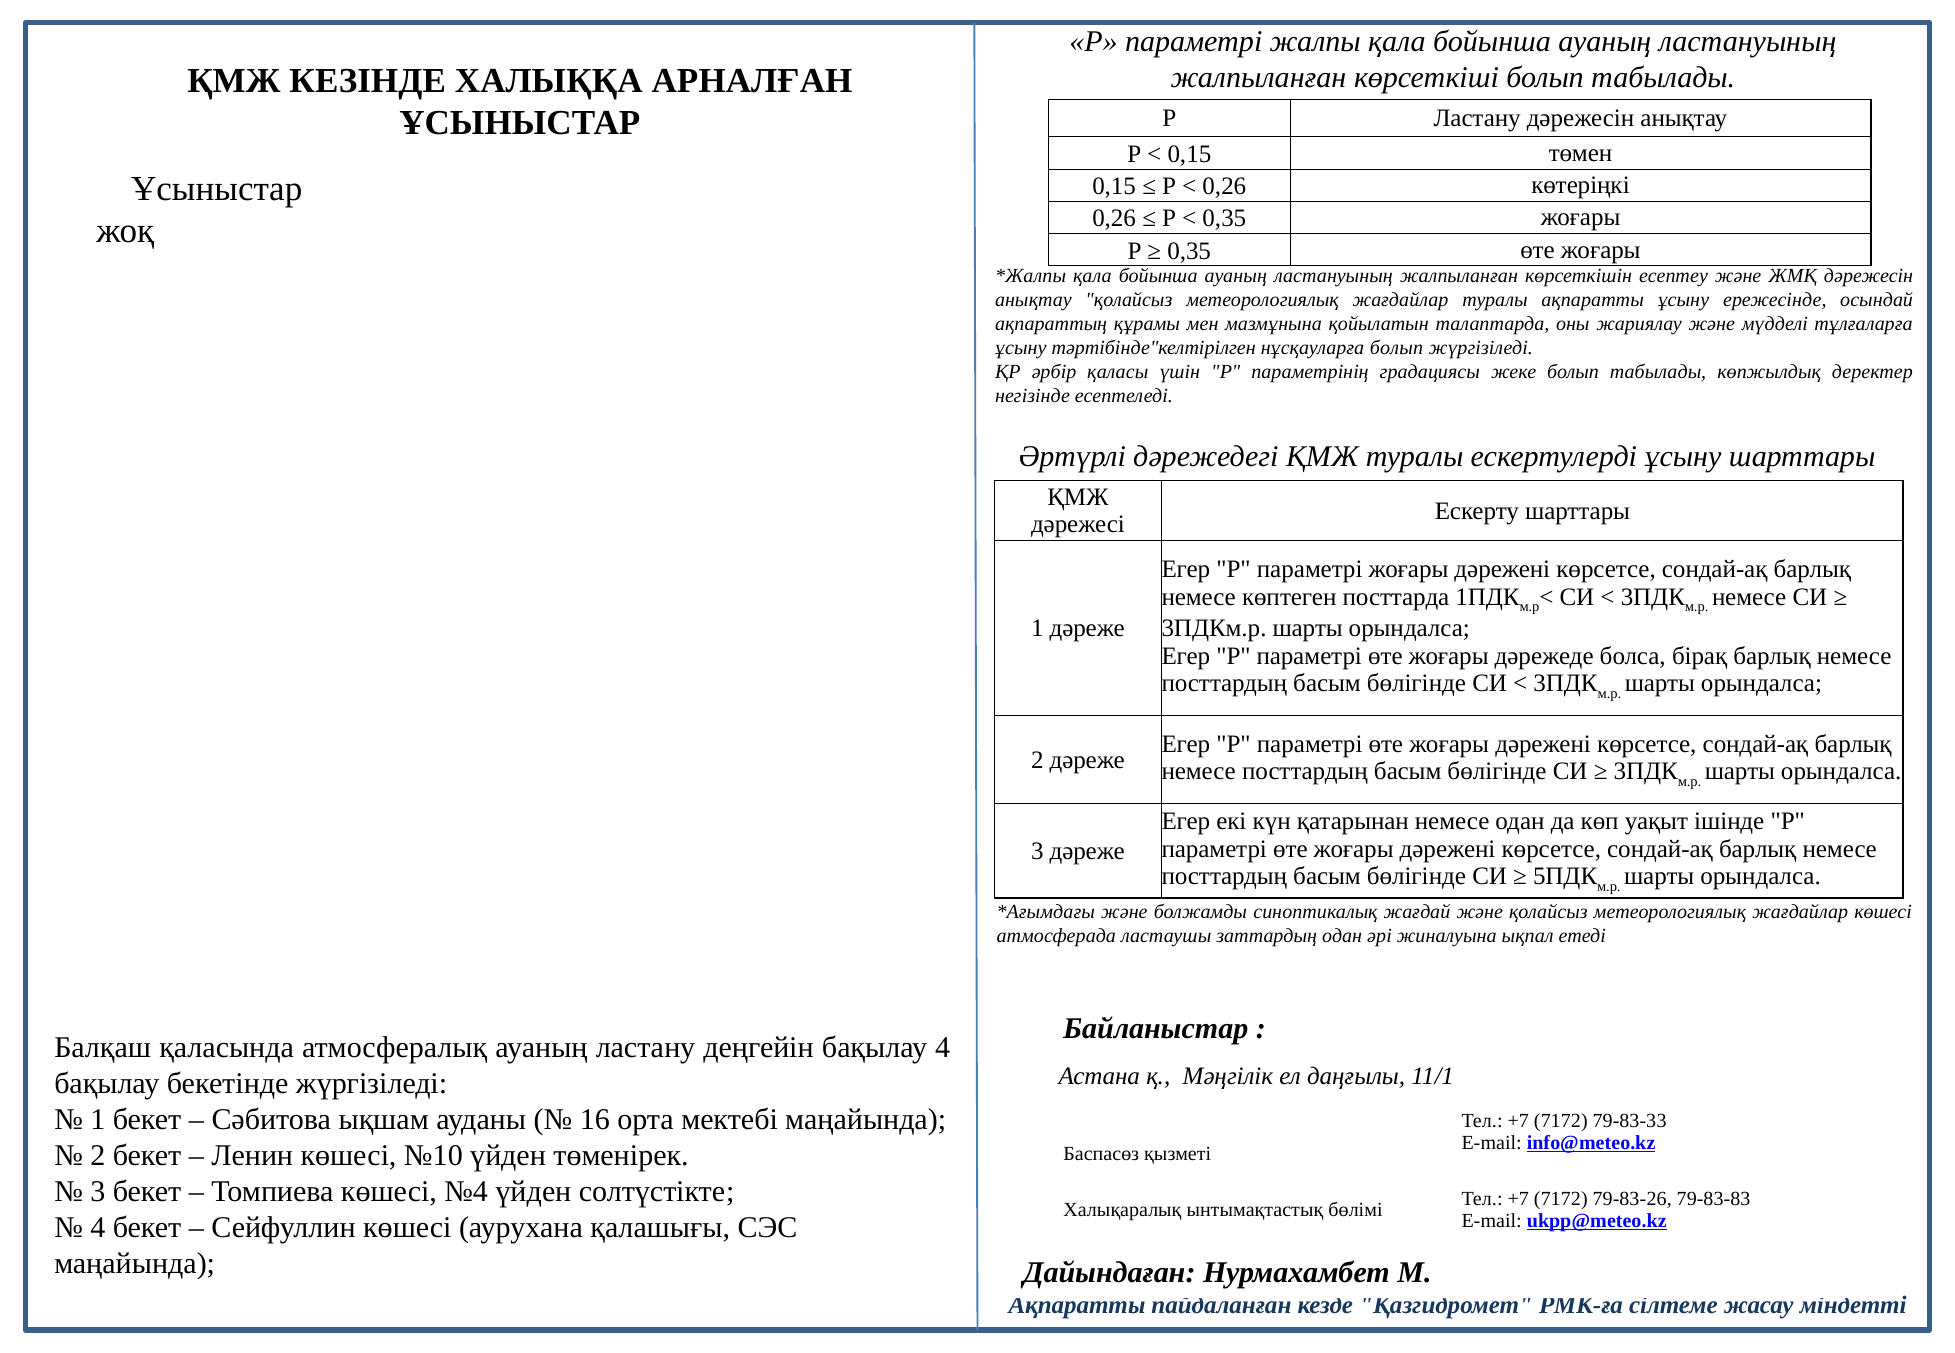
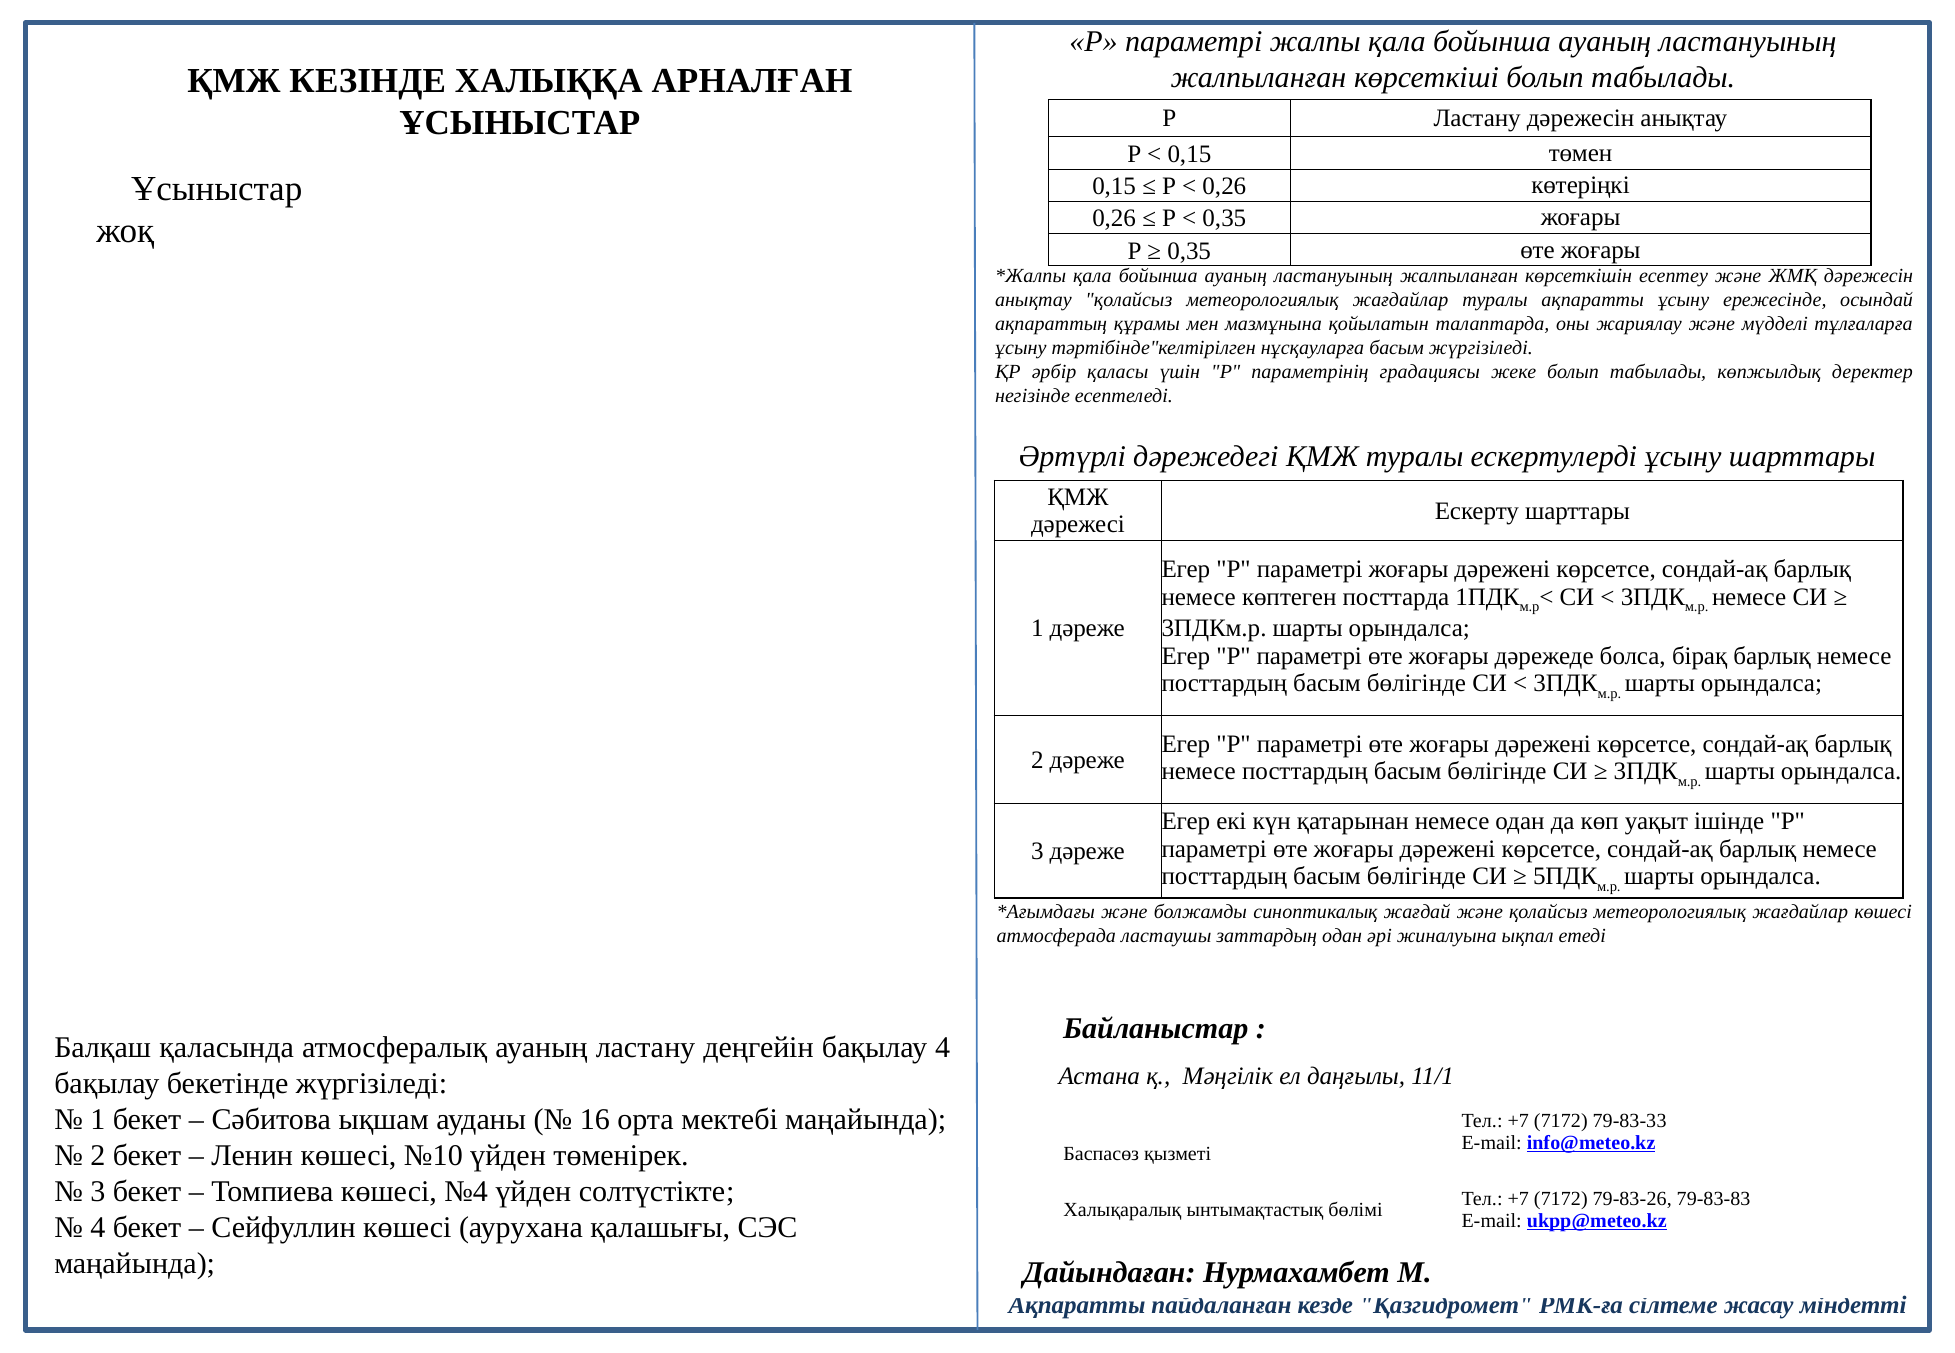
нұсқауларға болып: болып -> басым (1397, 348)
